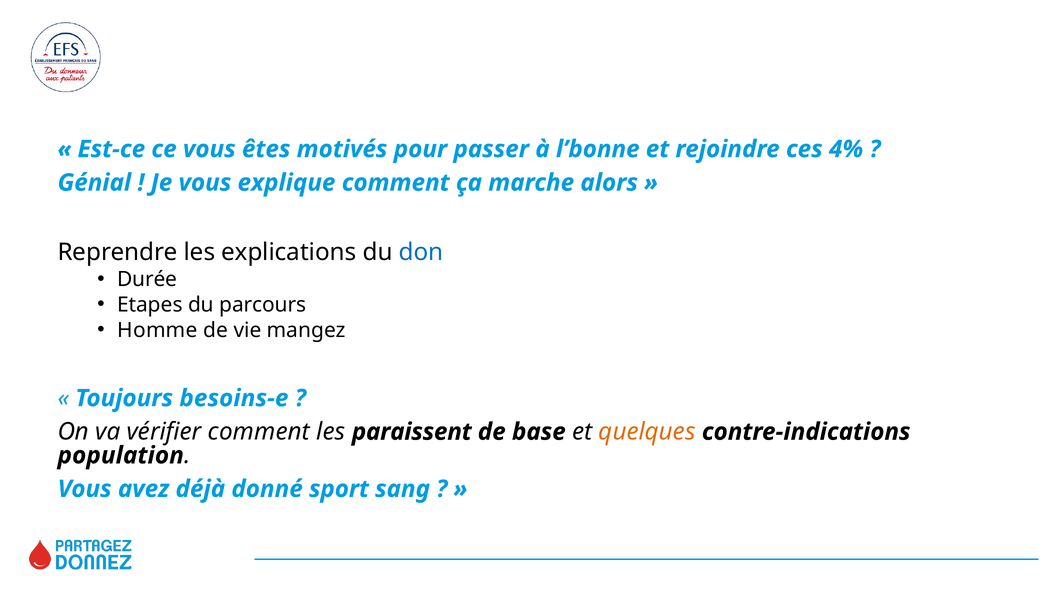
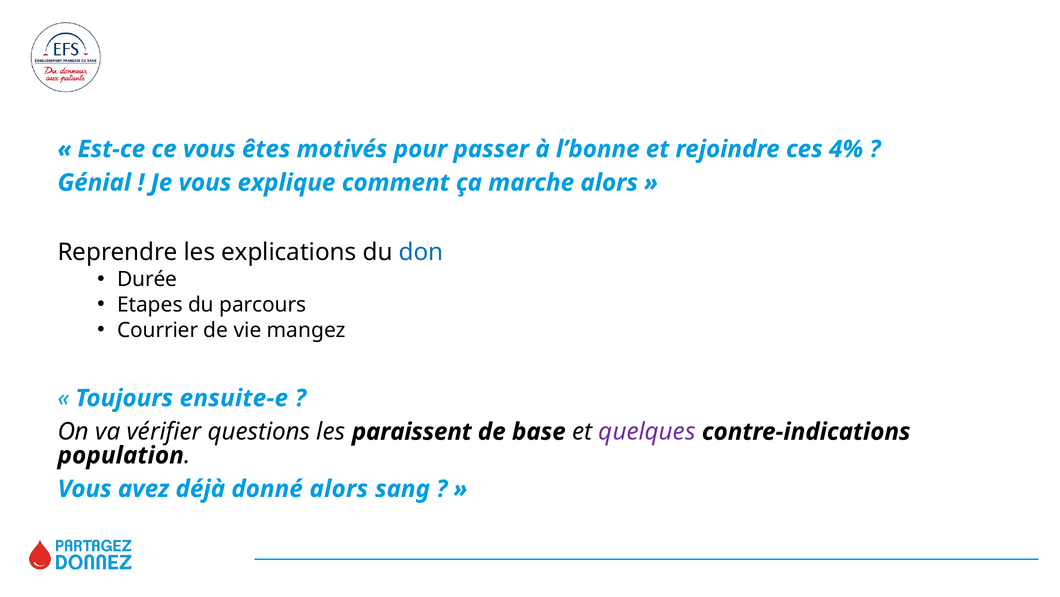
Homme: Homme -> Courrier (158, 330)
besoins-e: besoins-e -> ensuite-e (234, 398)
vérifier comment: comment -> questions (259, 431)
quelques colour: orange -> purple (647, 431)
donné sport: sport -> alors (339, 488)
